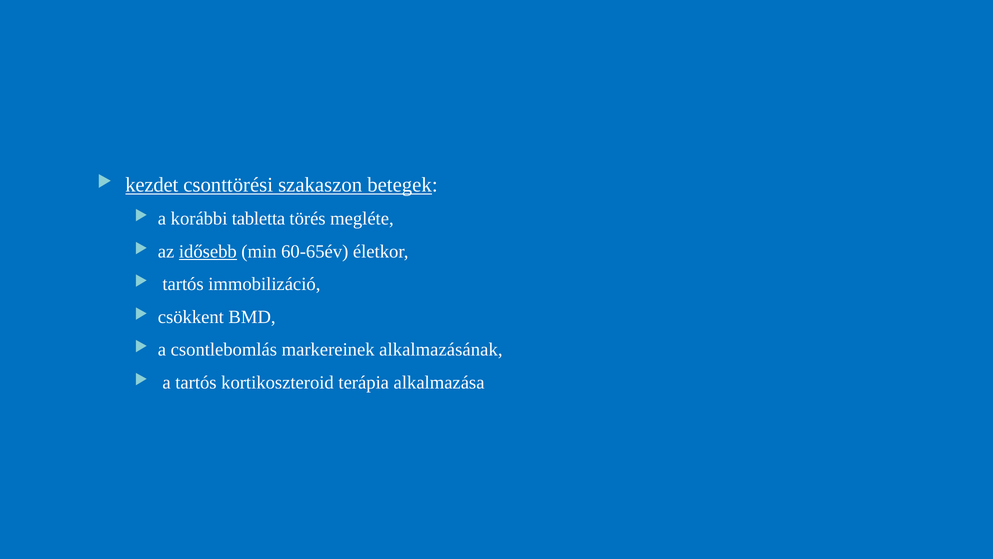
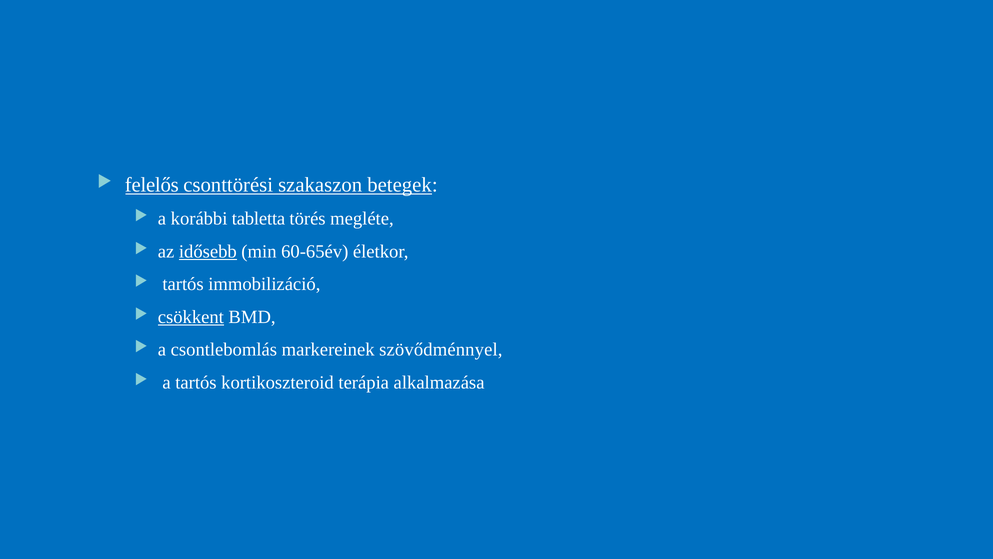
kezdet: kezdet -> felelős (152, 185)
csökkent underline: none -> present (191, 317)
alkalmazásának: alkalmazásának -> szövődménnyel (441, 349)
